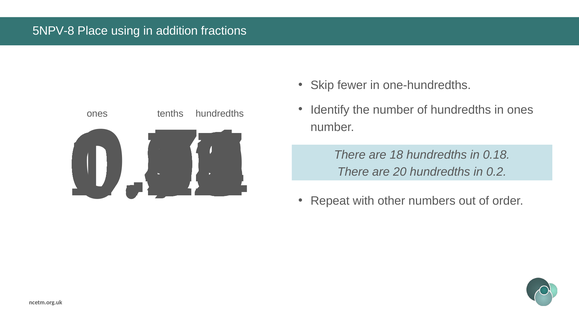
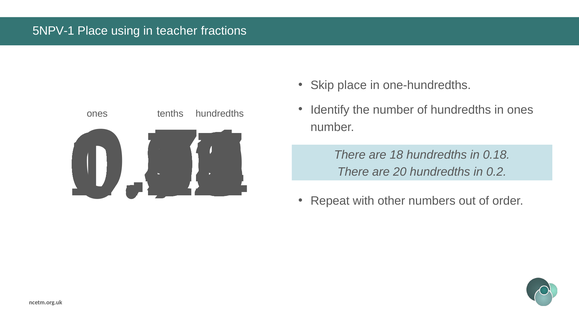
5NPV-8: 5NPV-8 -> 5NPV-1 (53, 31)
addition: addition -> teacher (177, 31)
Skip fewer: fewer -> place (352, 85)
